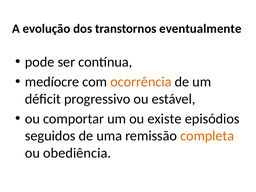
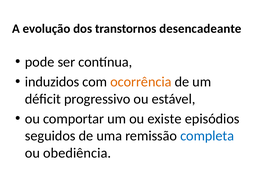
eventualmente: eventualmente -> desencadeante (200, 29)
medíocre: medíocre -> induzidos (52, 82)
completa colour: orange -> blue (207, 136)
